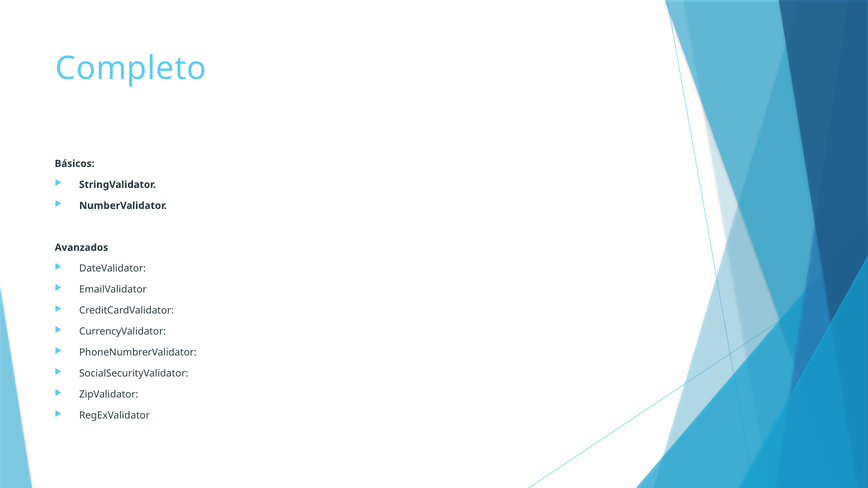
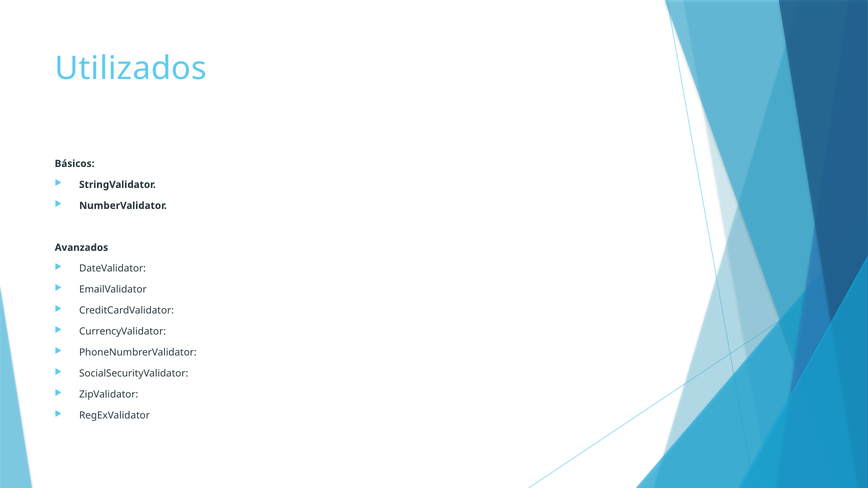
Completo: Completo -> Utilizados (131, 68)
